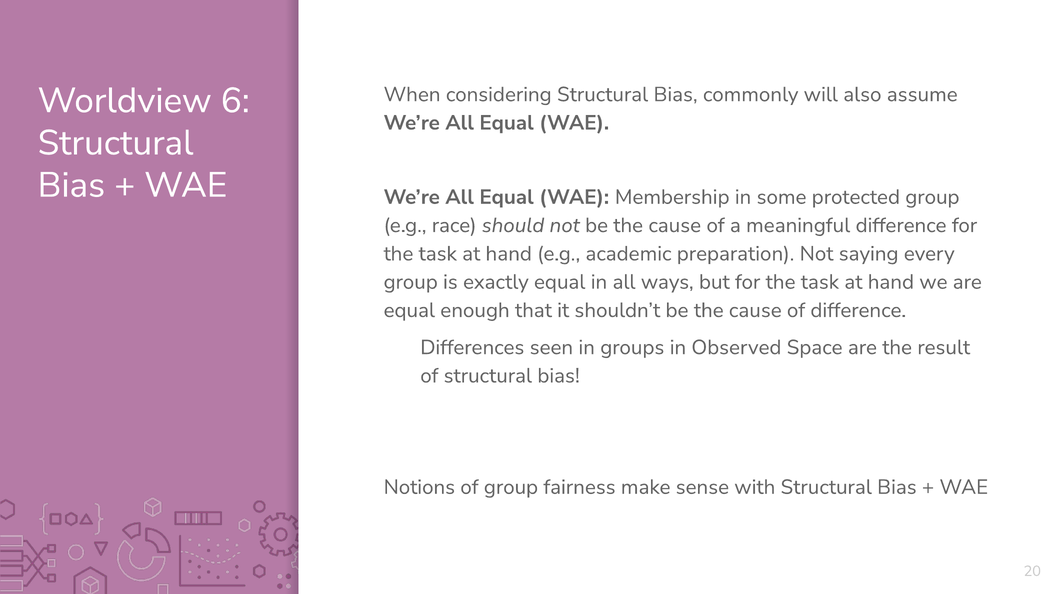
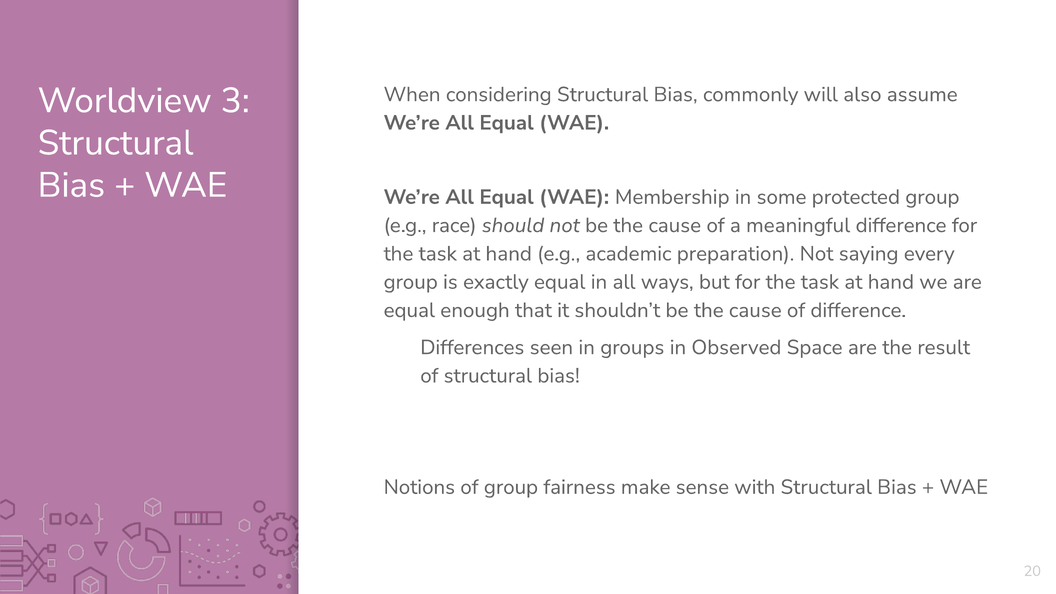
6: 6 -> 3 (235, 101)
